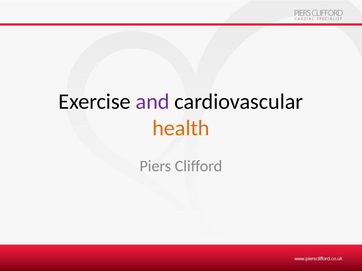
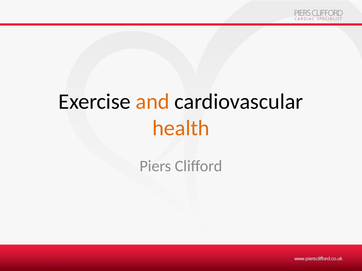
and colour: purple -> orange (153, 102)
